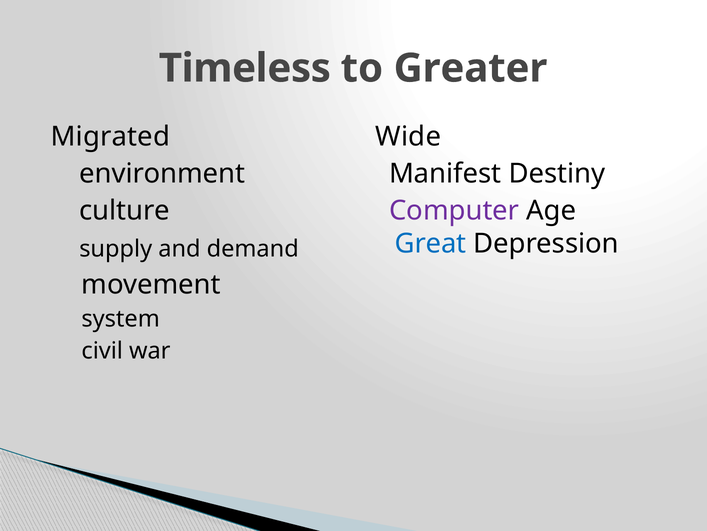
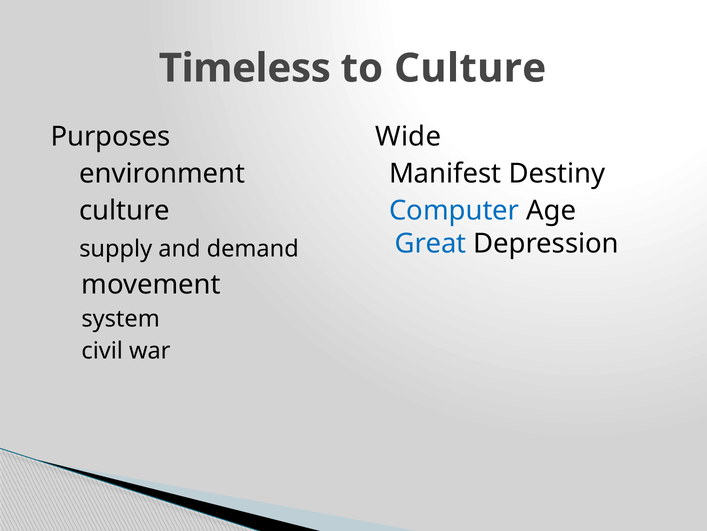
to Greater: Greater -> Culture (470, 68)
Migrated: Migrated -> Purposes (111, 136)
Computer colour: purple -> blue (454, 210)
